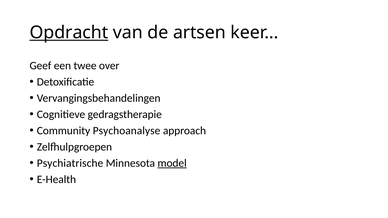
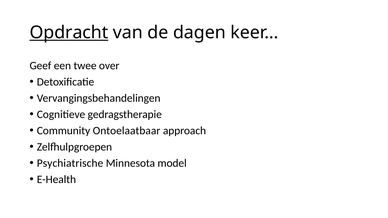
artsen: artsen -> dagen (199, 33)
Psychoanalyse: Psychoanalyse -> Ontoelaatbaar (127, 131)
model underline: present -> none (172, 163)
